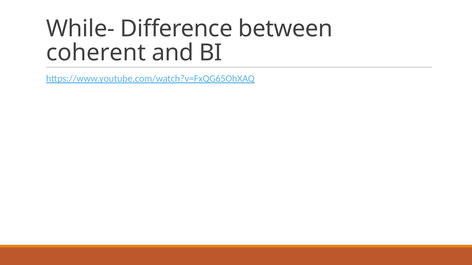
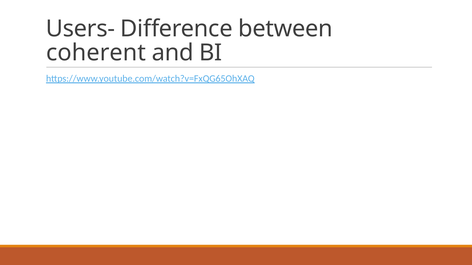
While-: While- -> Users- (80, 29)
